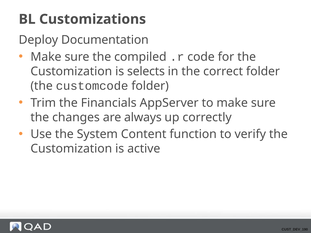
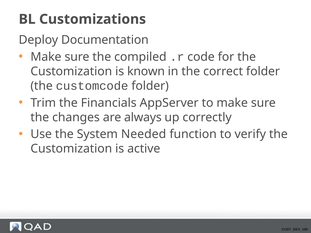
selects: selects -> known (146, 71)
Content: Content -> Needed (144, 134)
